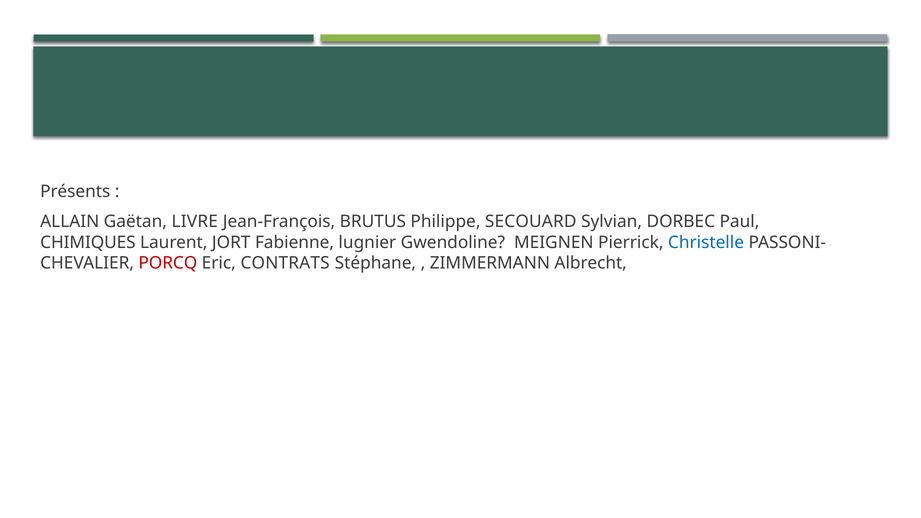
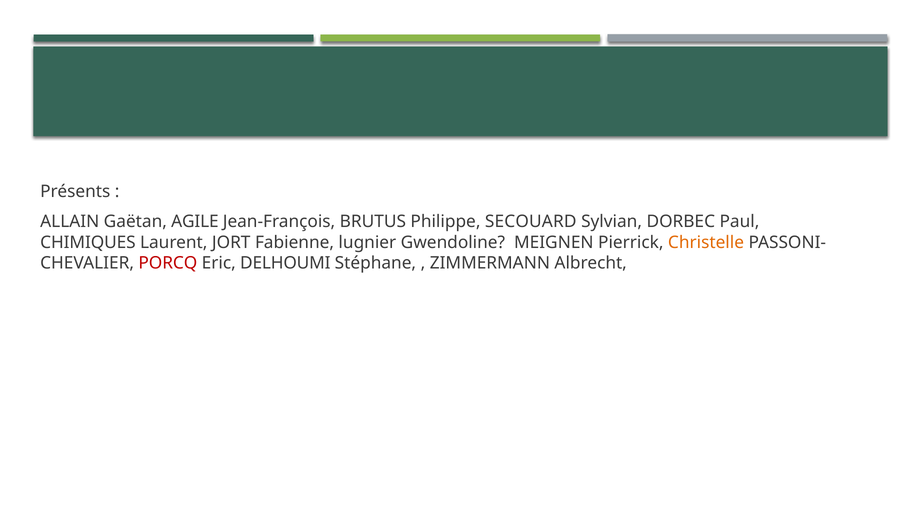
LIVRE: LIVRE -> AGILE (195, 222)
Christelle colour: blue -> orange (706, 242)
CONTRATS: CONTRATS -> DELHOUMI (285, 263)
